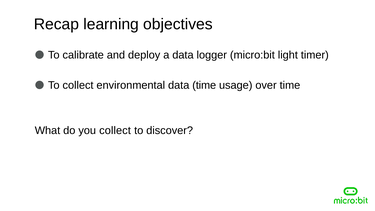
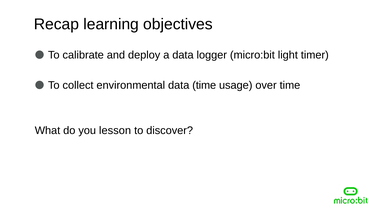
you collect: collect -> lesson (115, 130)
